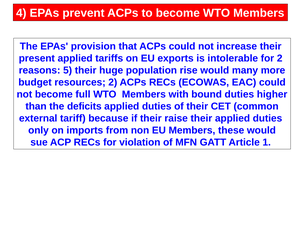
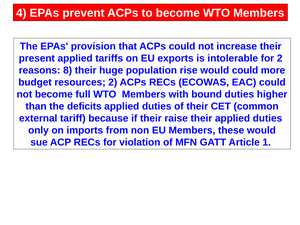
5: 5 -> 8 (68, 70)
would many: many -> could (245, 70)
